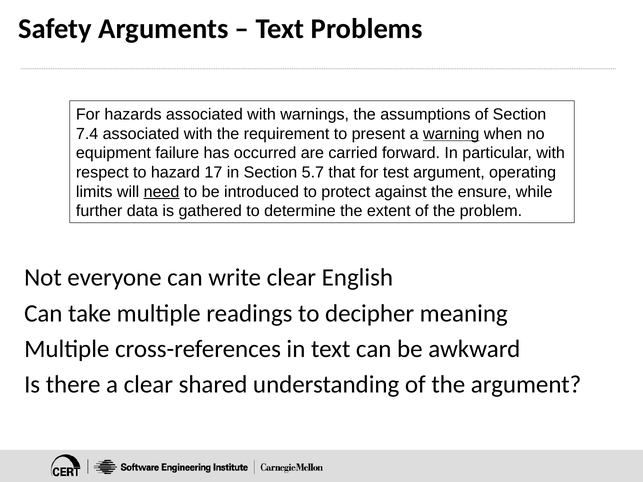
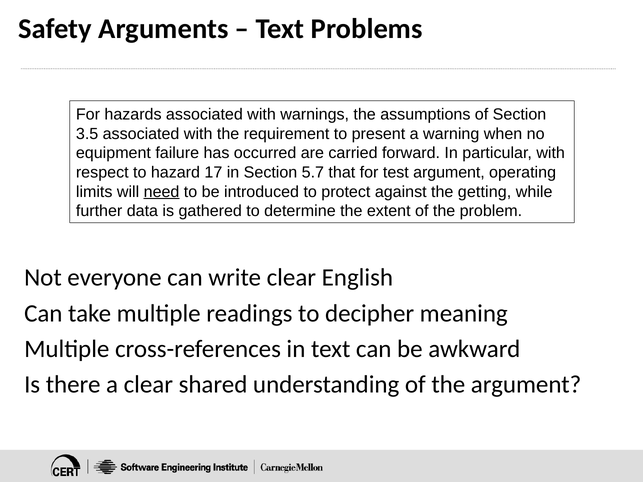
7.4: 7.4 -> 3.5 (87, 134)
warning underline: present -> none (451, 134)
ensure: ensure -> getting (485, 192)
